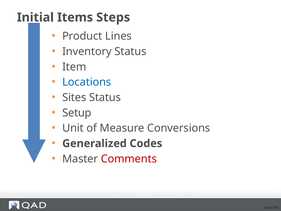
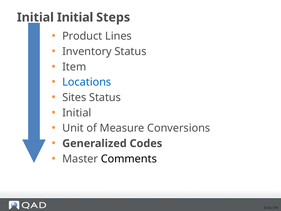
Items: Items -> Initial (75, 17)
Setup: Setup -> Initial (77, 113)
Comments colour: red -> black (129, 159)
